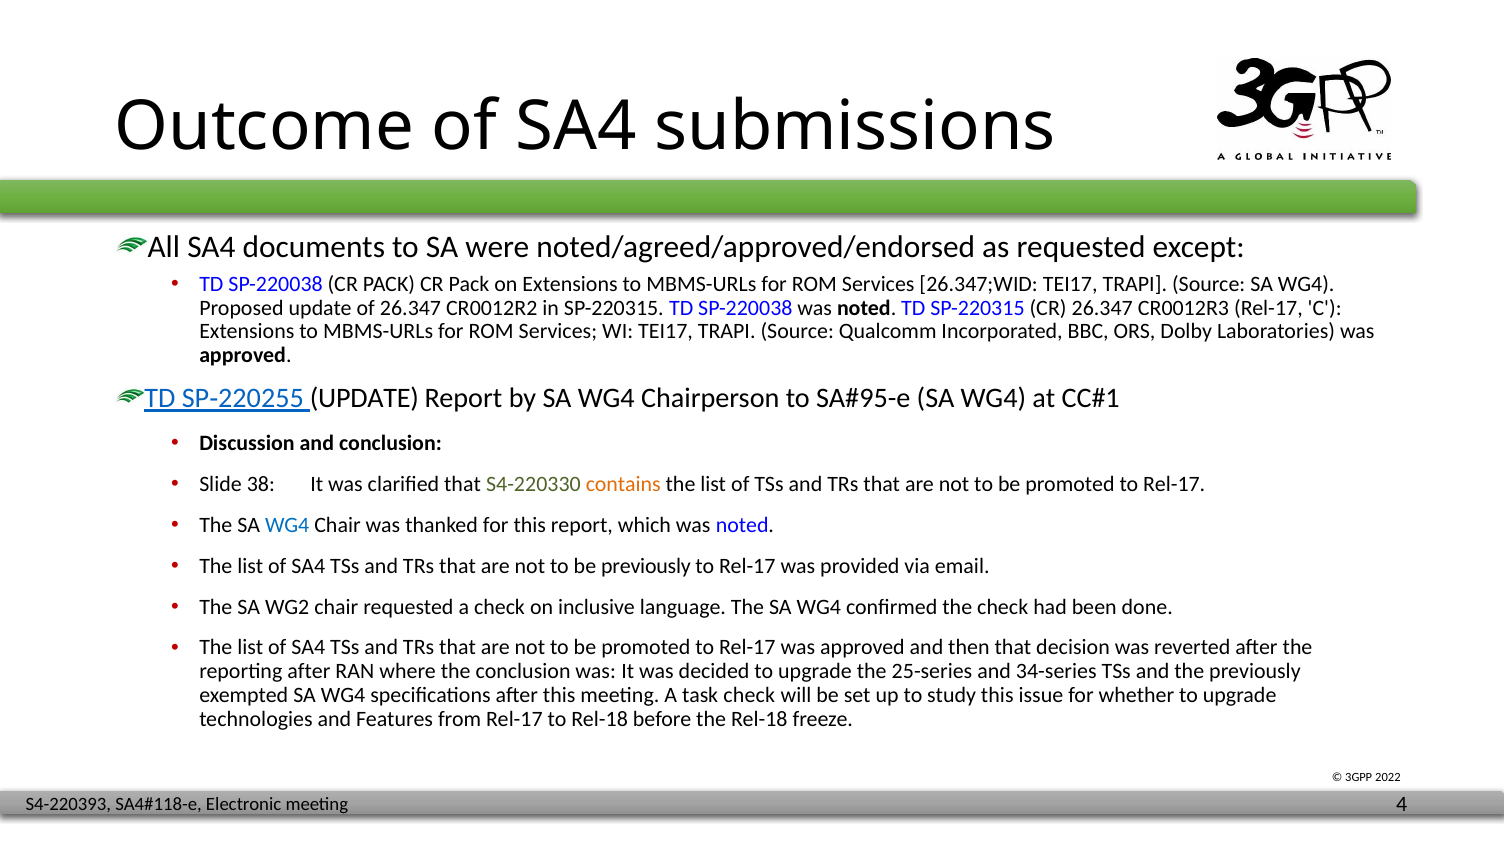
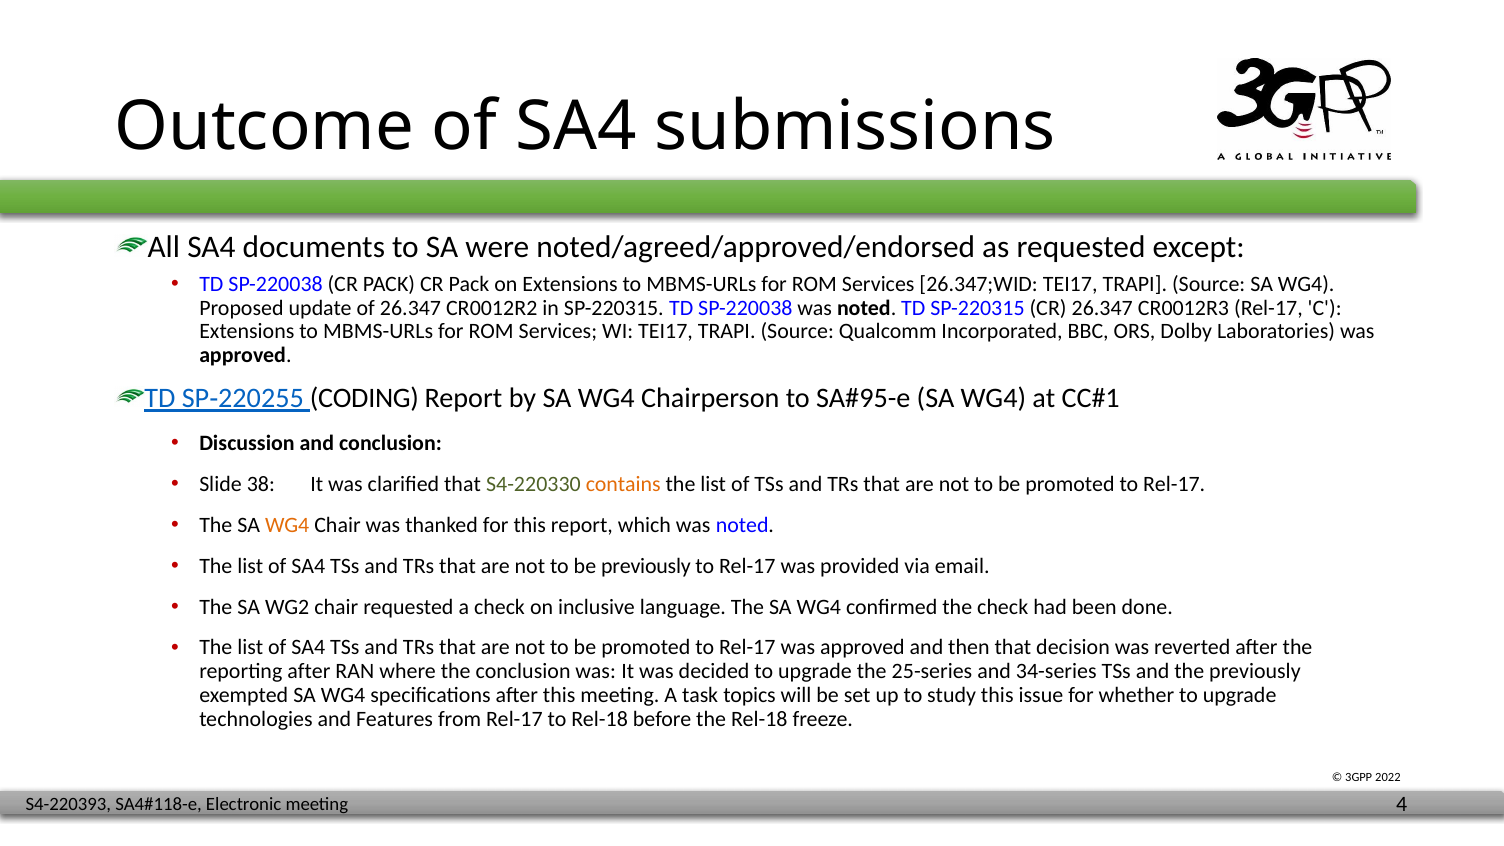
UPDATE: UPDATE -> CODING (364, 399)
WG4 colour: blue -> orange (287, 525)
task check: check -> topics (749, 695)
